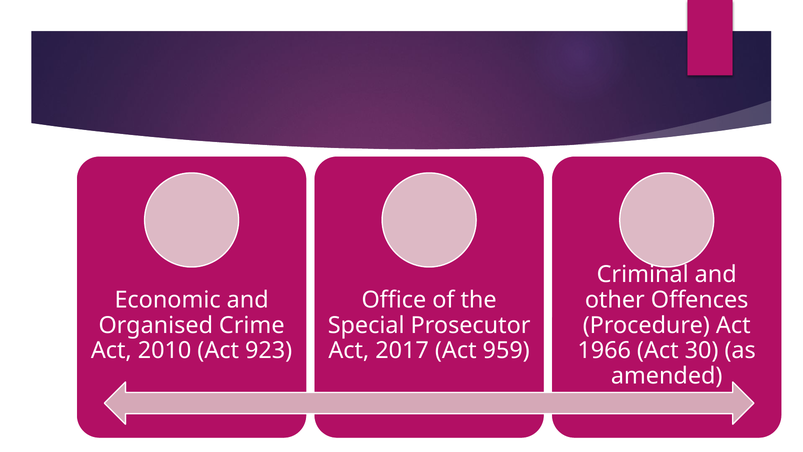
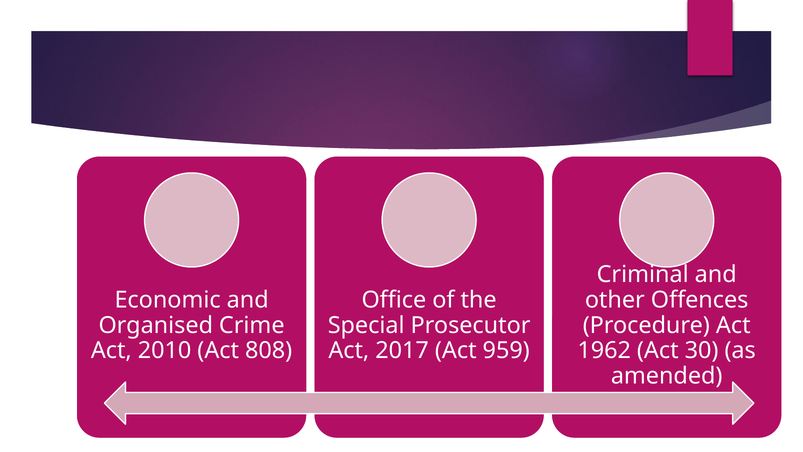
923: 923 -> 808 (269, 350)
1966: 1966 -> 1962 (604, 350)
